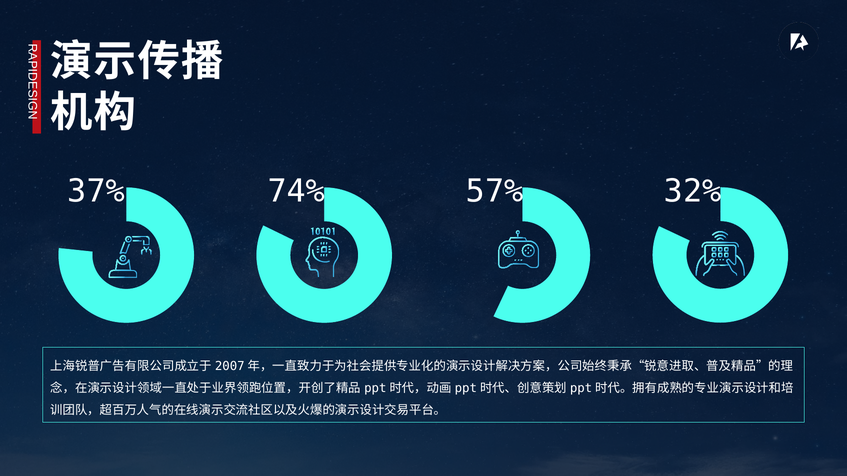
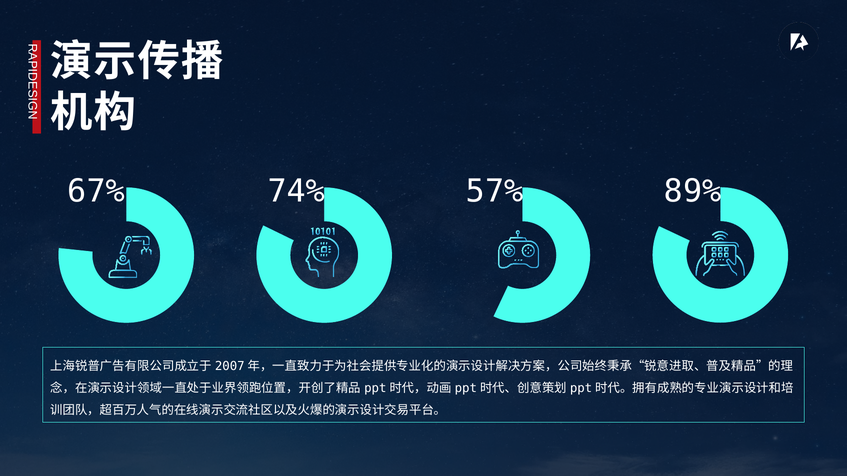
37%: 37% -> 67% (96, 191)
32%: 32% -> 89% (693, 191)
